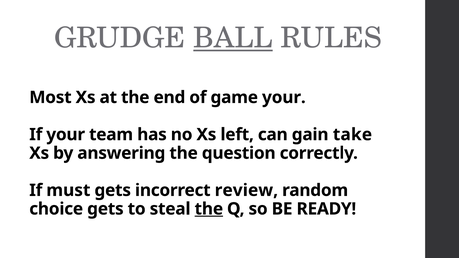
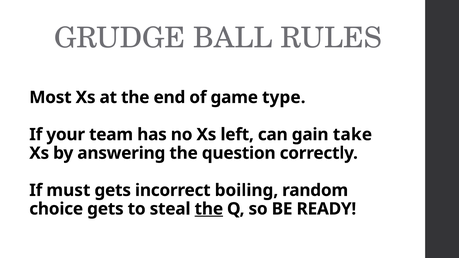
BALL underline: present -> none (233, 38)
game your: your -> type (284, 97)
review: review -> boiling (246, 190)
